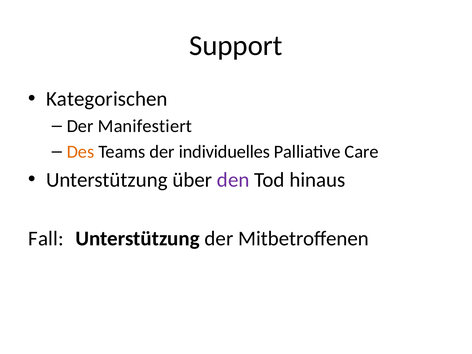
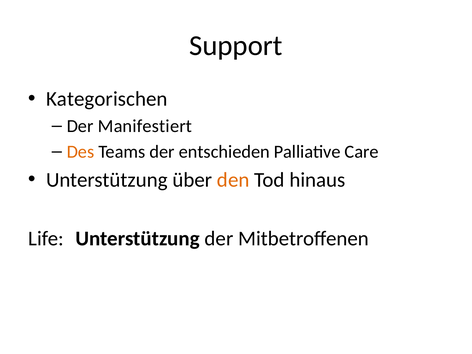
individuelles: individuelles -> entschieden (224, 152)
den colour: purple -> orange (233, 180)
Fall: Fall -> Life (46, 239)
